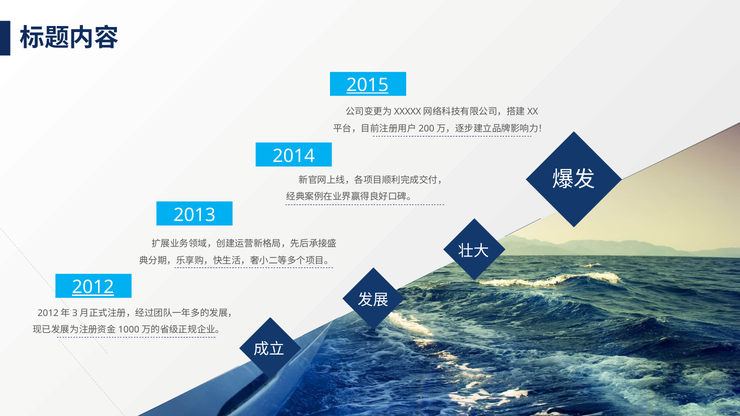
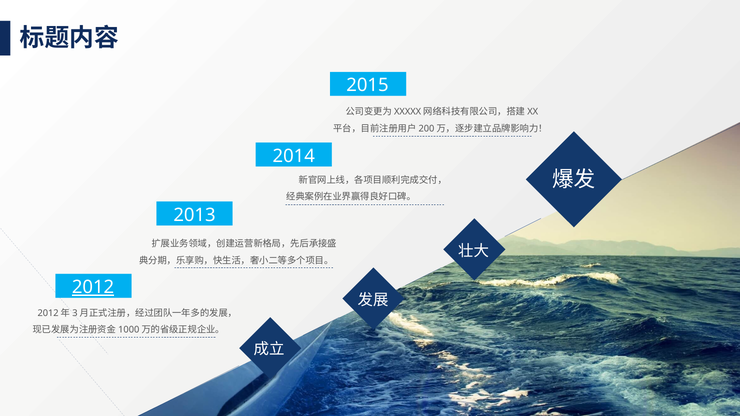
2015 underline: present -> none (367, 85)
